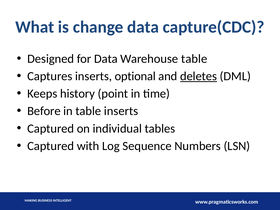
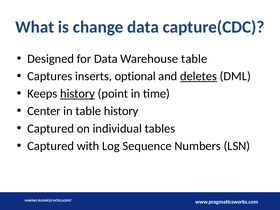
history underline: none -> present (78, 94)
Before: Before -> Center (44, 111)
table inserts: inserts -> history (121, 111)
